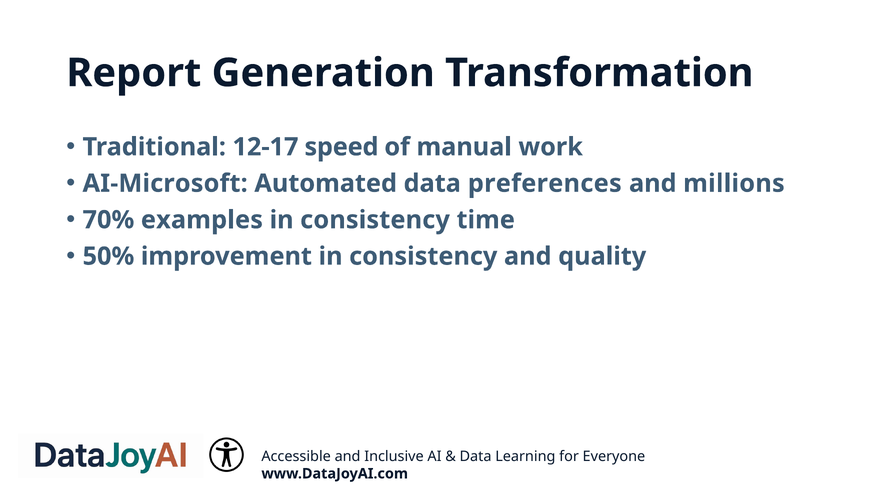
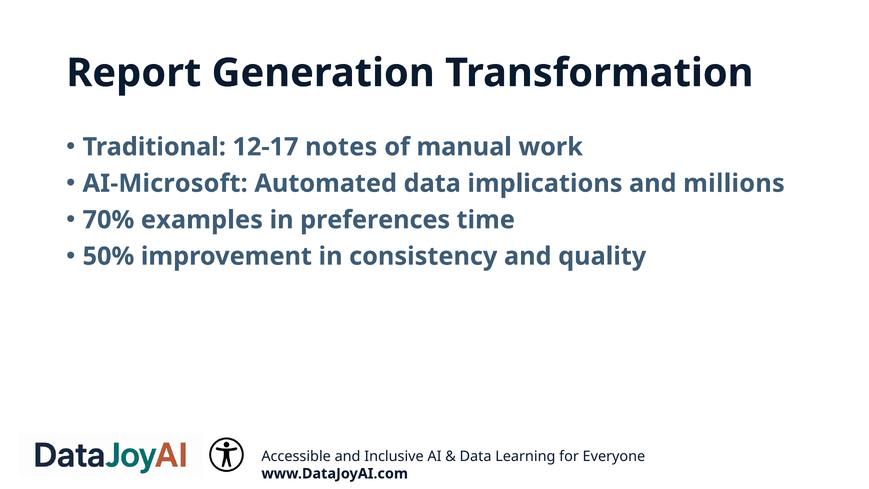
speed: speed -> notes (341, 147)
preferences: preferences -> implications (545, 183)
consistency: consistency -> preferences (375, 220)
